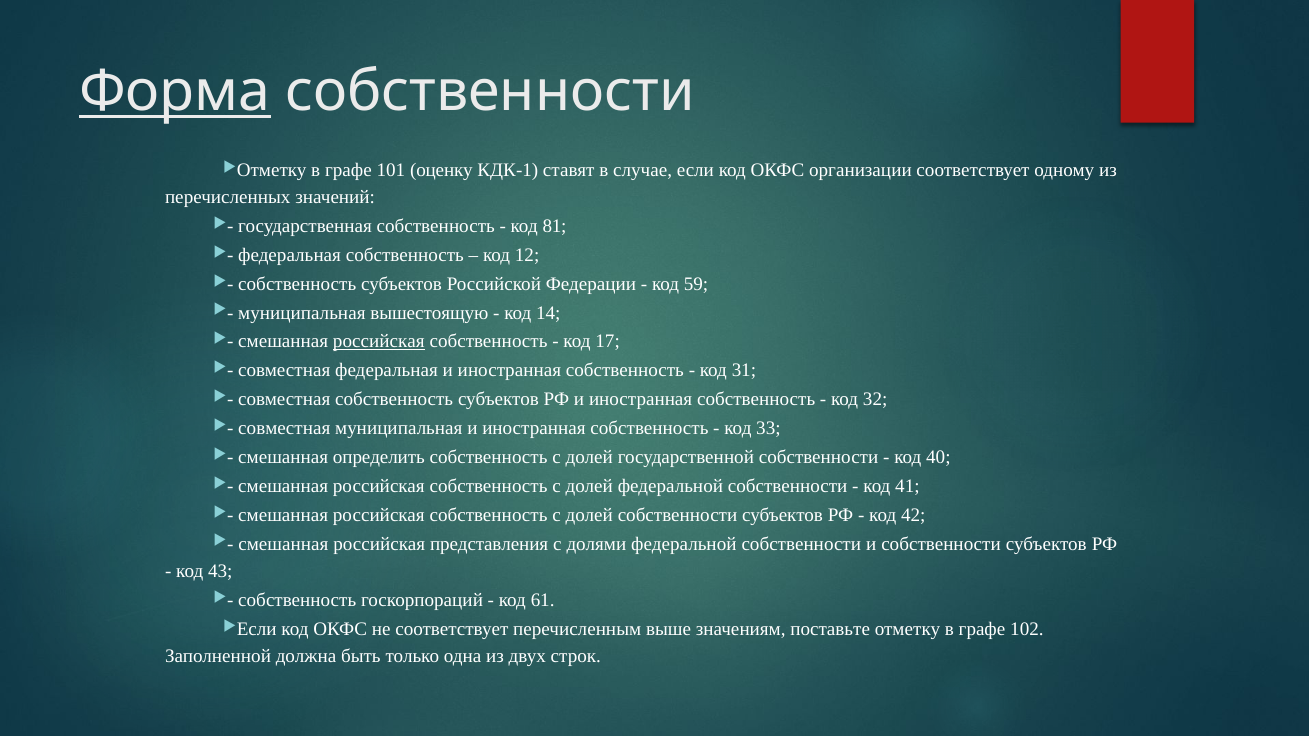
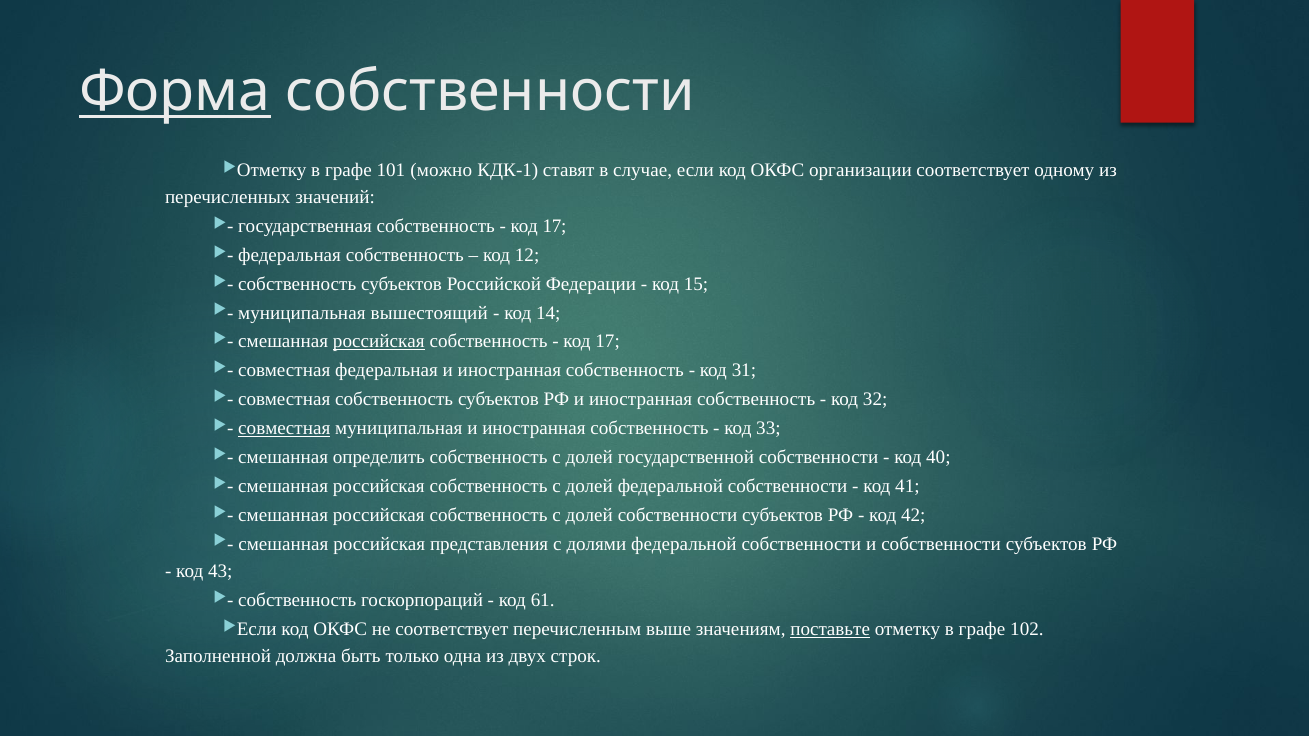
оценку: оценку -> можно (441, 170)
81: 81 -> 17 (555, 226)
59: 59 -> 15 (696, 284)
вышестоящую: вышестоящую -> вышестоящий (429, 313)
совместная underline: none -> present (284, 428)
поставьте underline: none -> present (830, 629)
